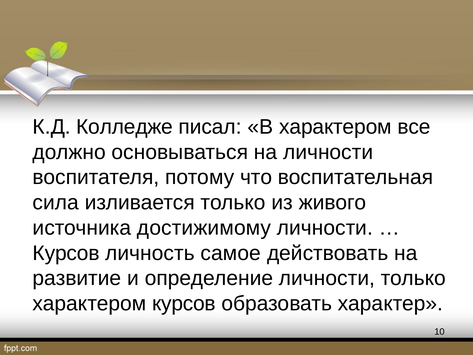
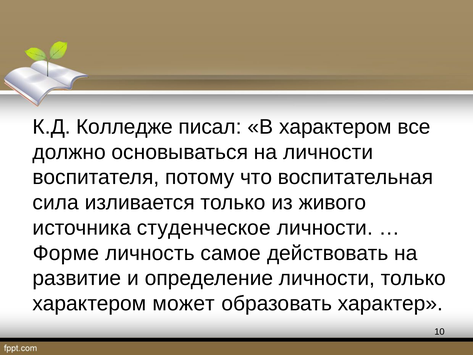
достижимому: достижимому -> студенческое (204, 228)
Курсов: Курсов -> Форме (66, 253)
характером курсов: курсов -> может (184, 303)
